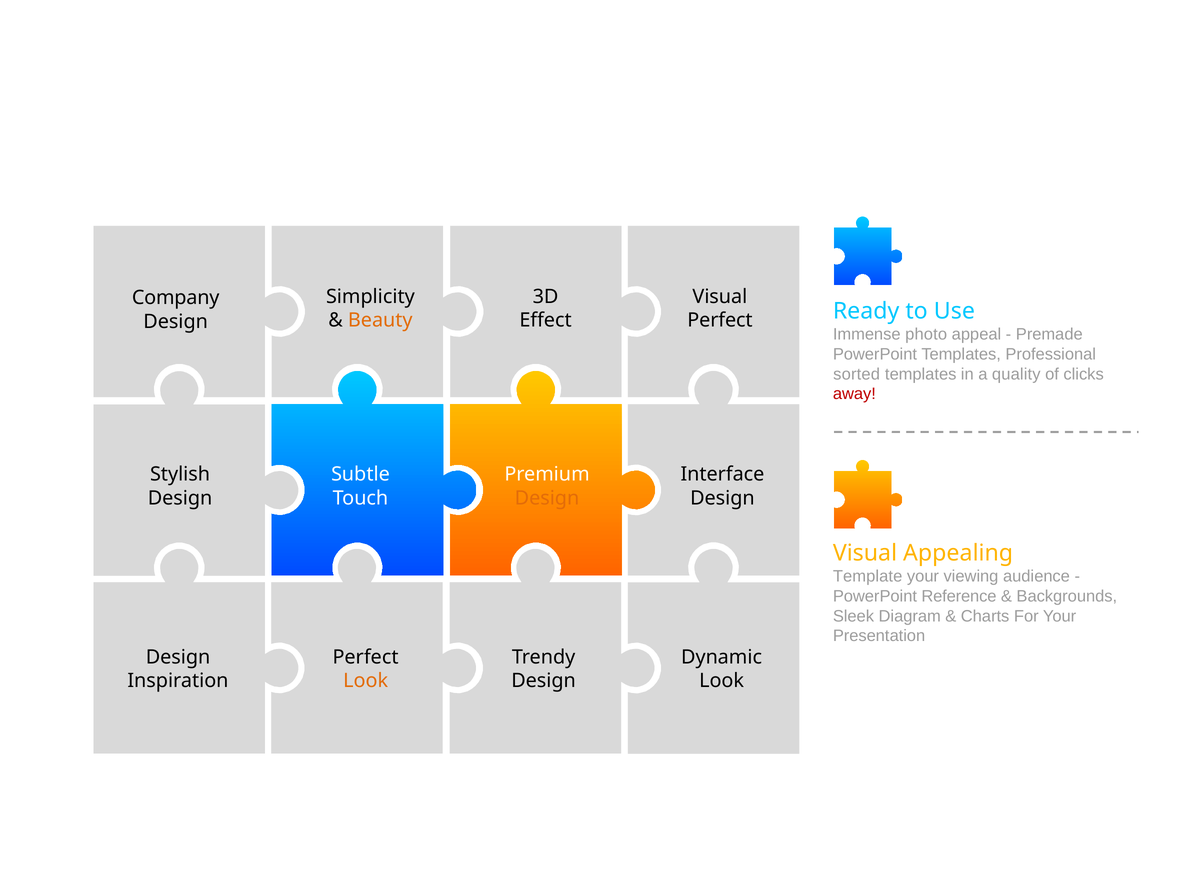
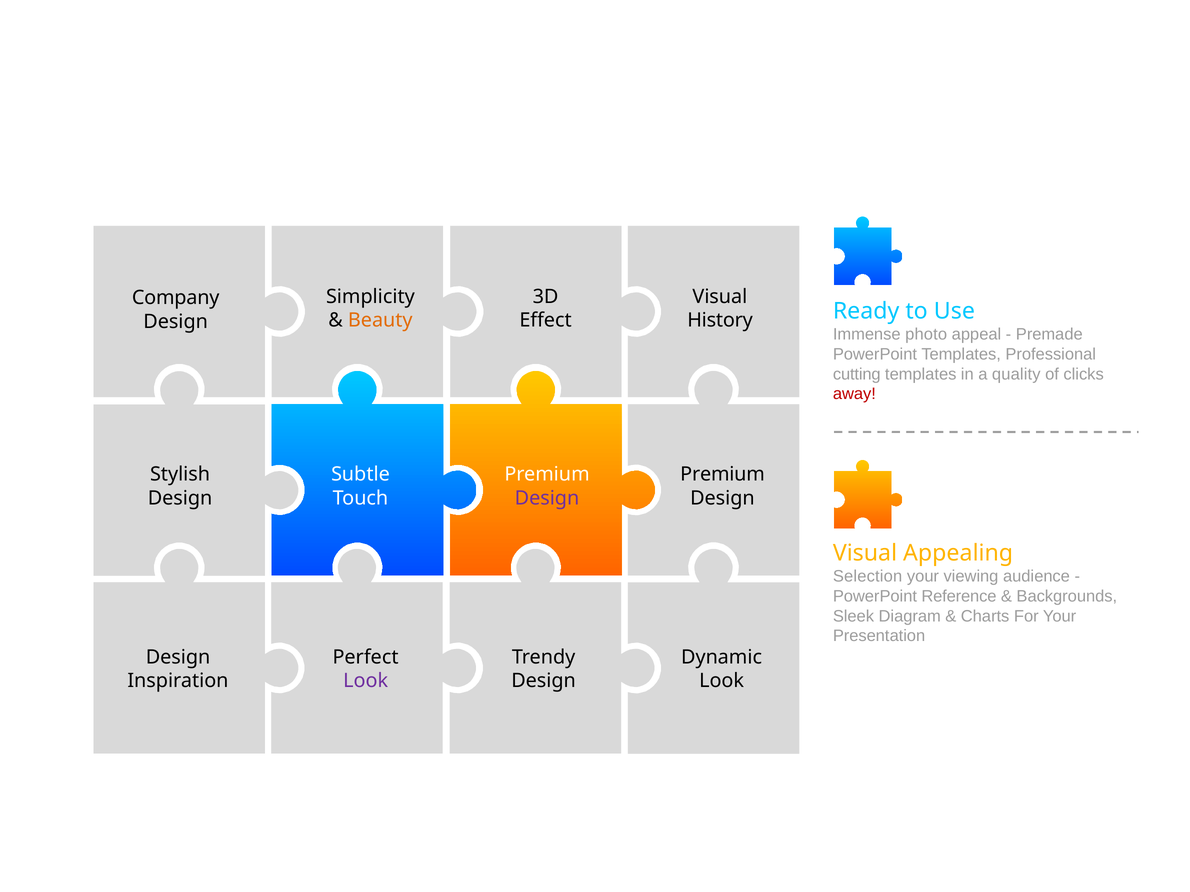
Perfect: Perfect -> History (720, 321)
sorted: sorted -> cutting (857, 374)
Interface: Interface -> Premium (723, 475)
Design colour: orange -> purple (547, 498)
Template: Template -> Selection (868, 577)
Look colour: orange -> purple (366, 681)
